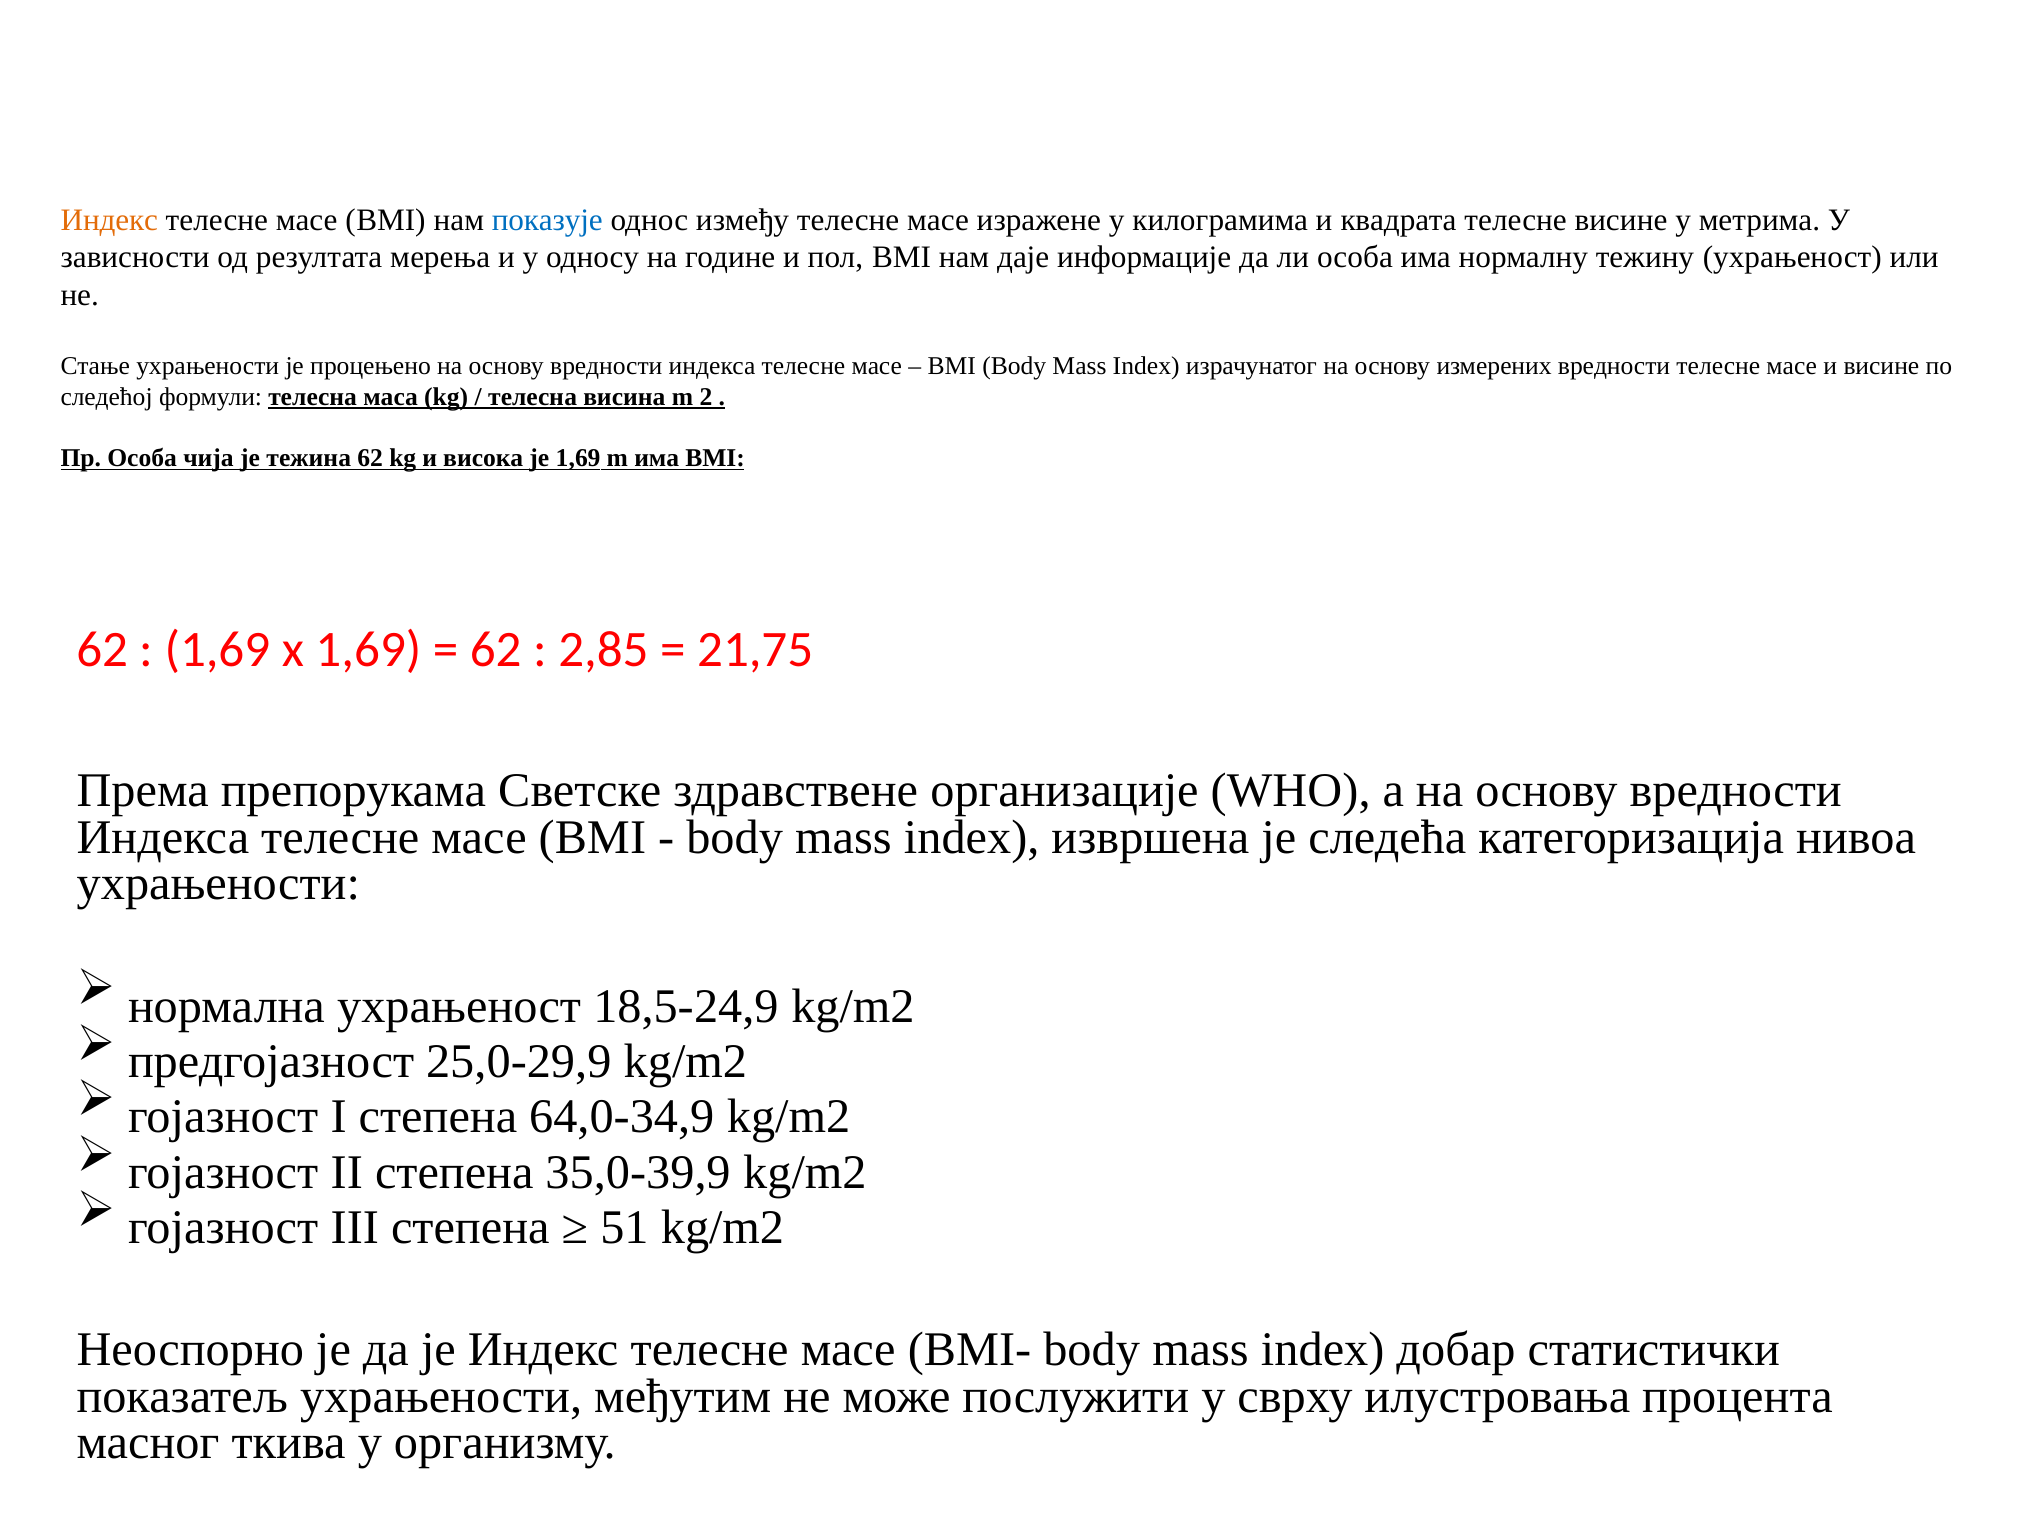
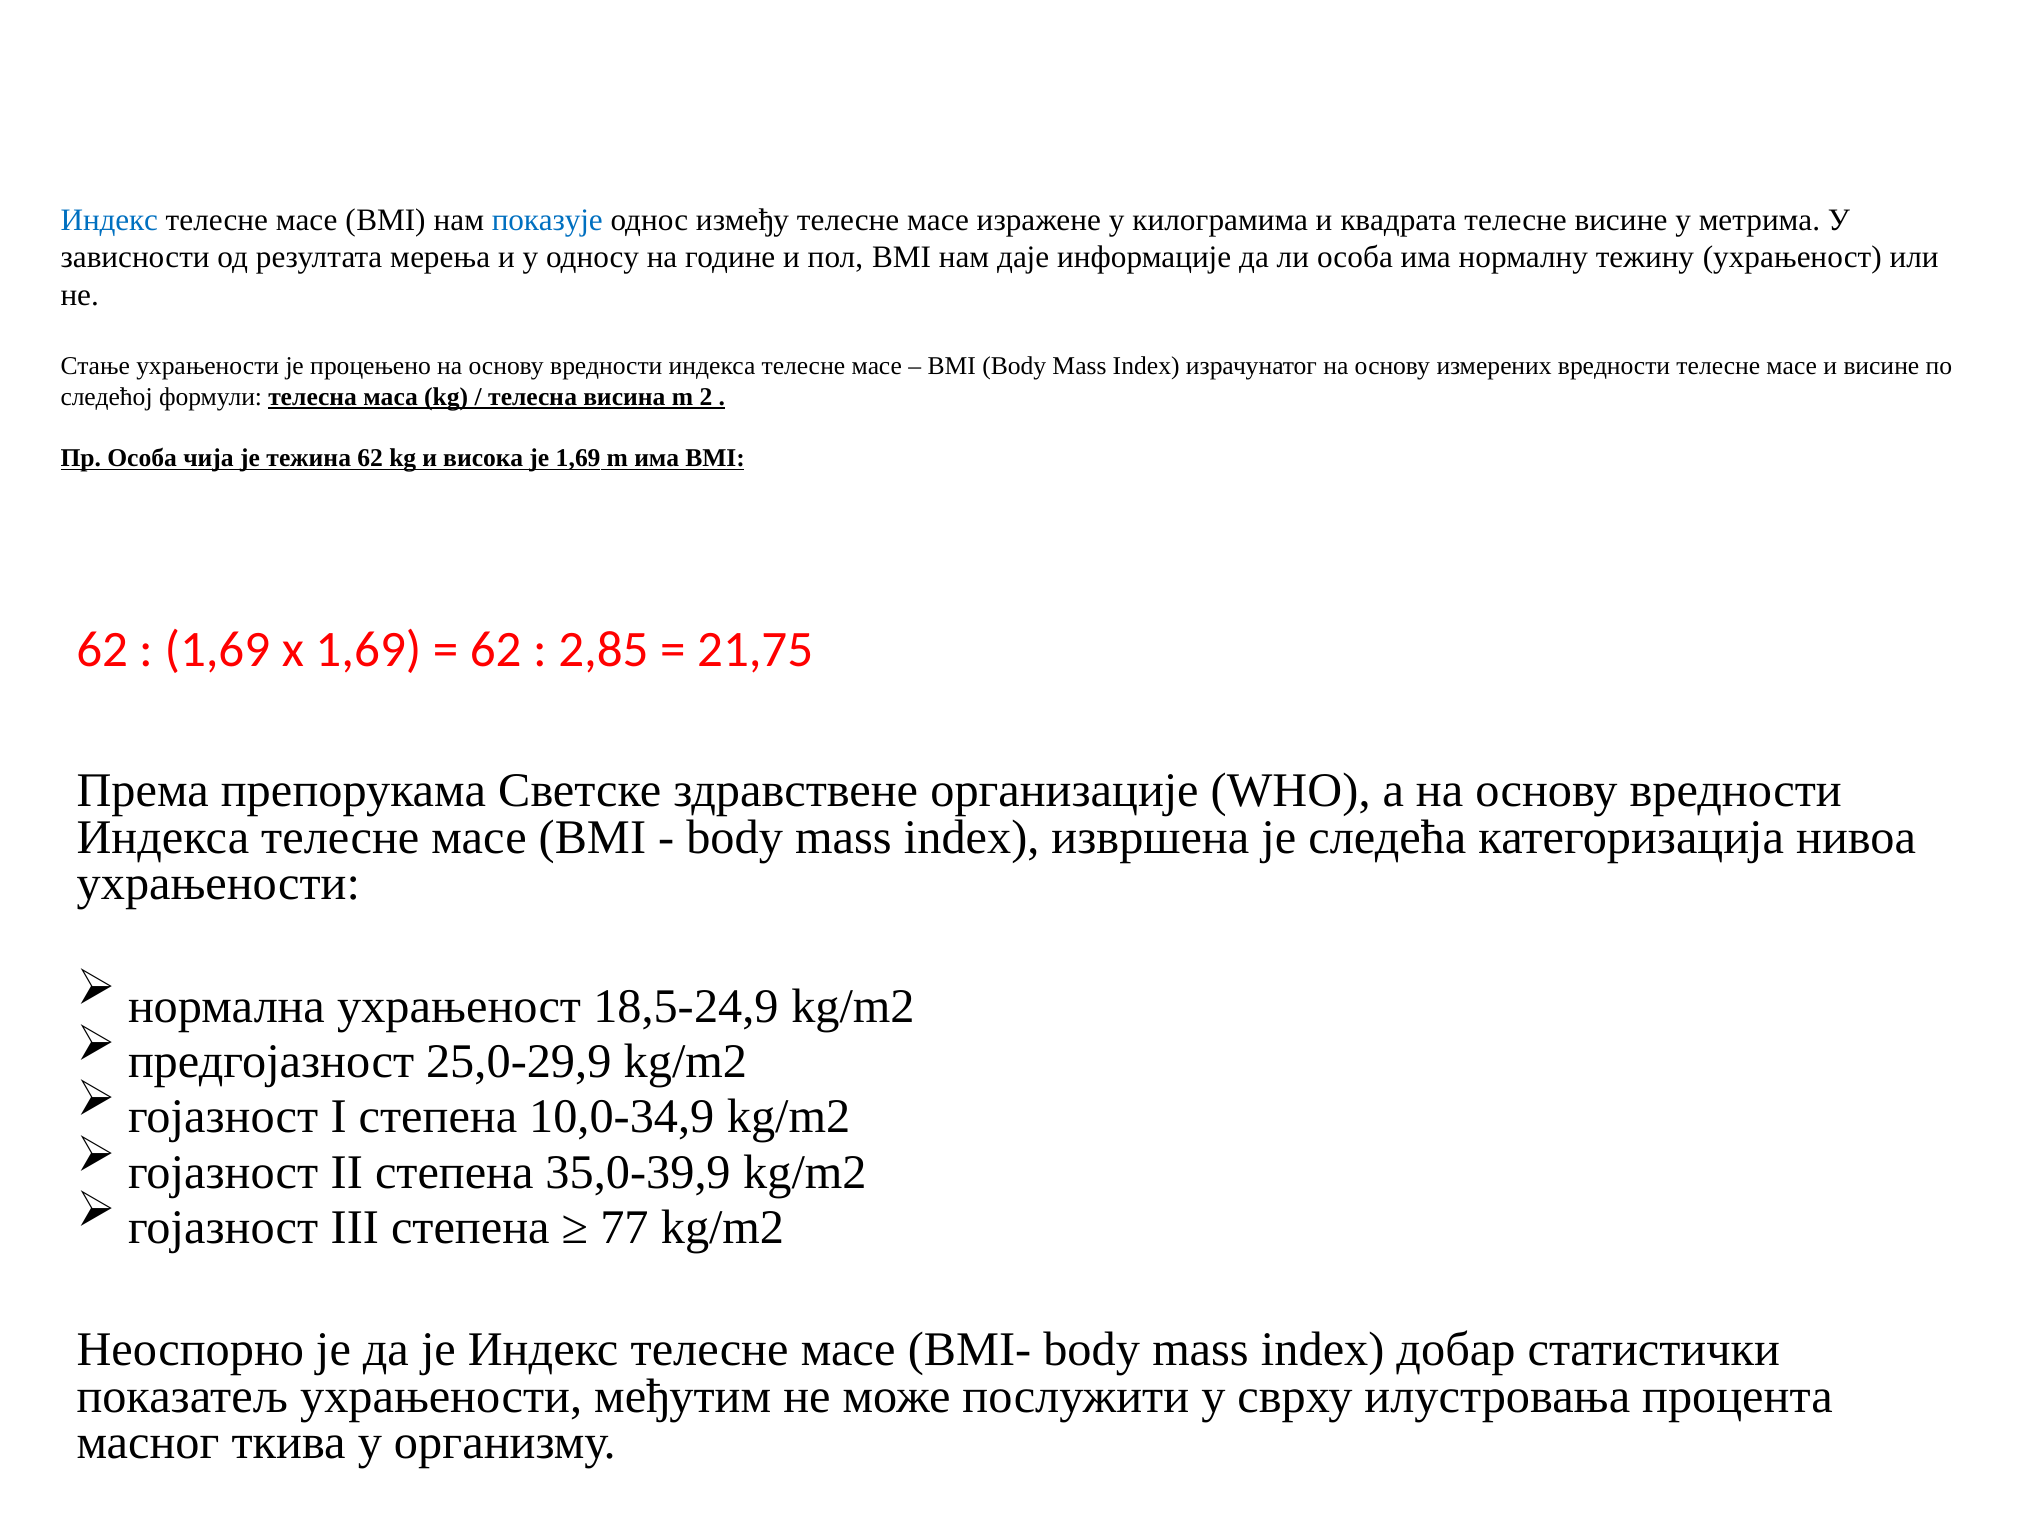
Индекс colour: orange -> blue (109, 220)
64,0-34,9: 64,0-34,9 -> 10,0-34,9 (622, 1117)
51: 51 -> 77 (624, 1228)
